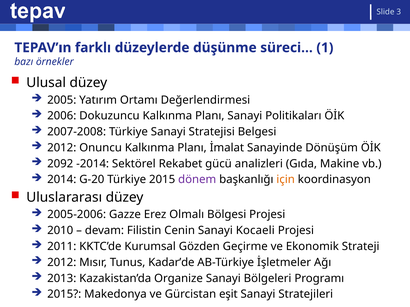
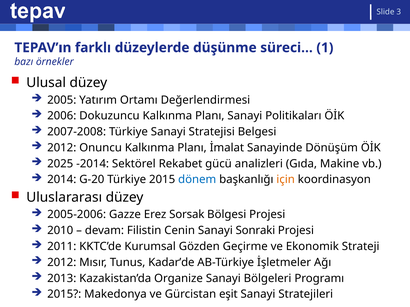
2092: 2092 -> 2025 (60, 164)
dönem colour: purple -> blue (197, 180)
Olmalı: Olmalı -> Sorsak (187, 215)
Kocaeli: Kocaeli -> Sonraki (255, 231)
